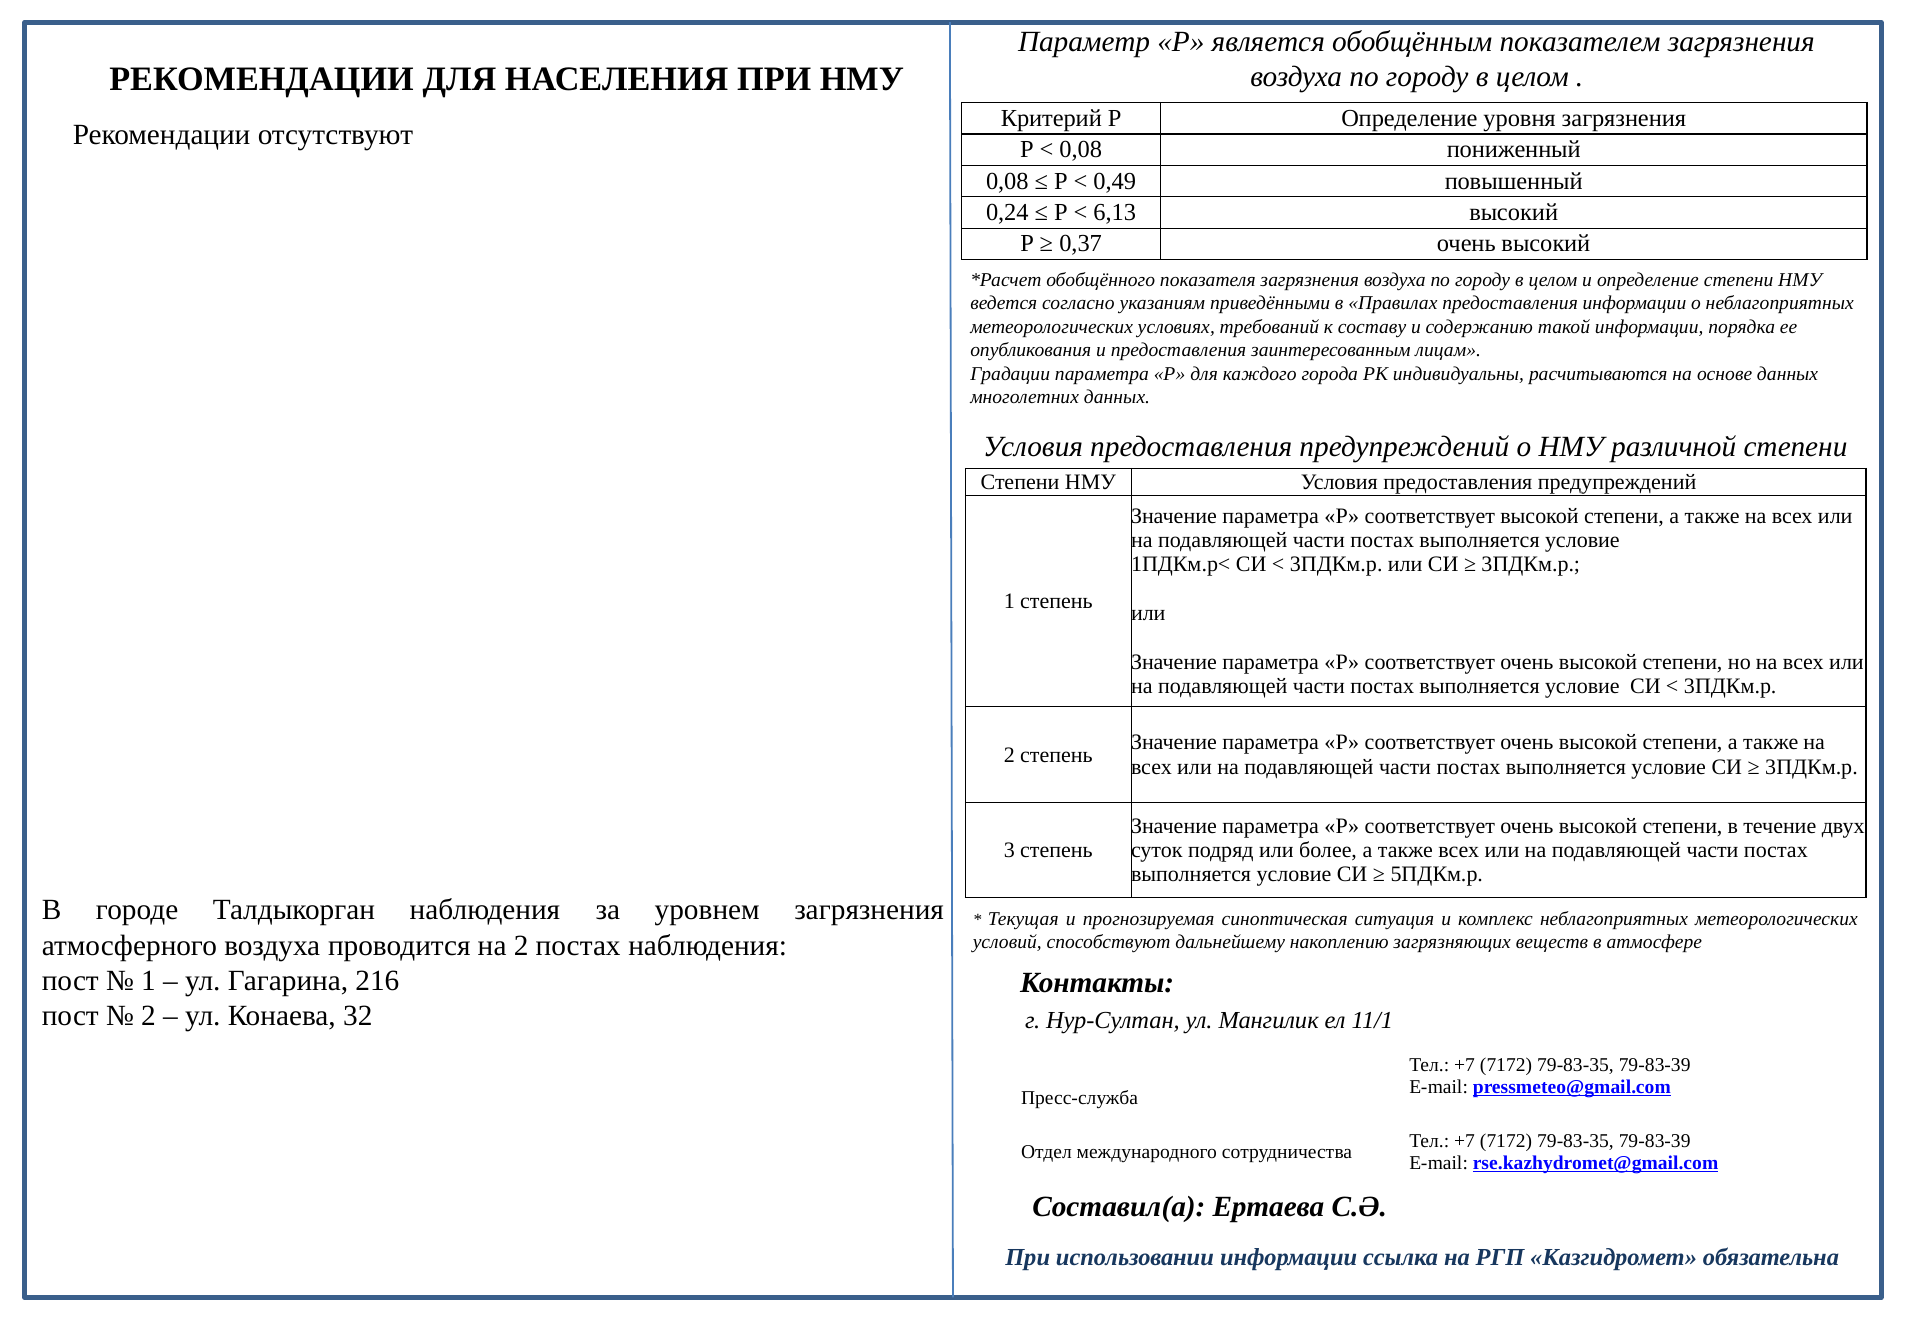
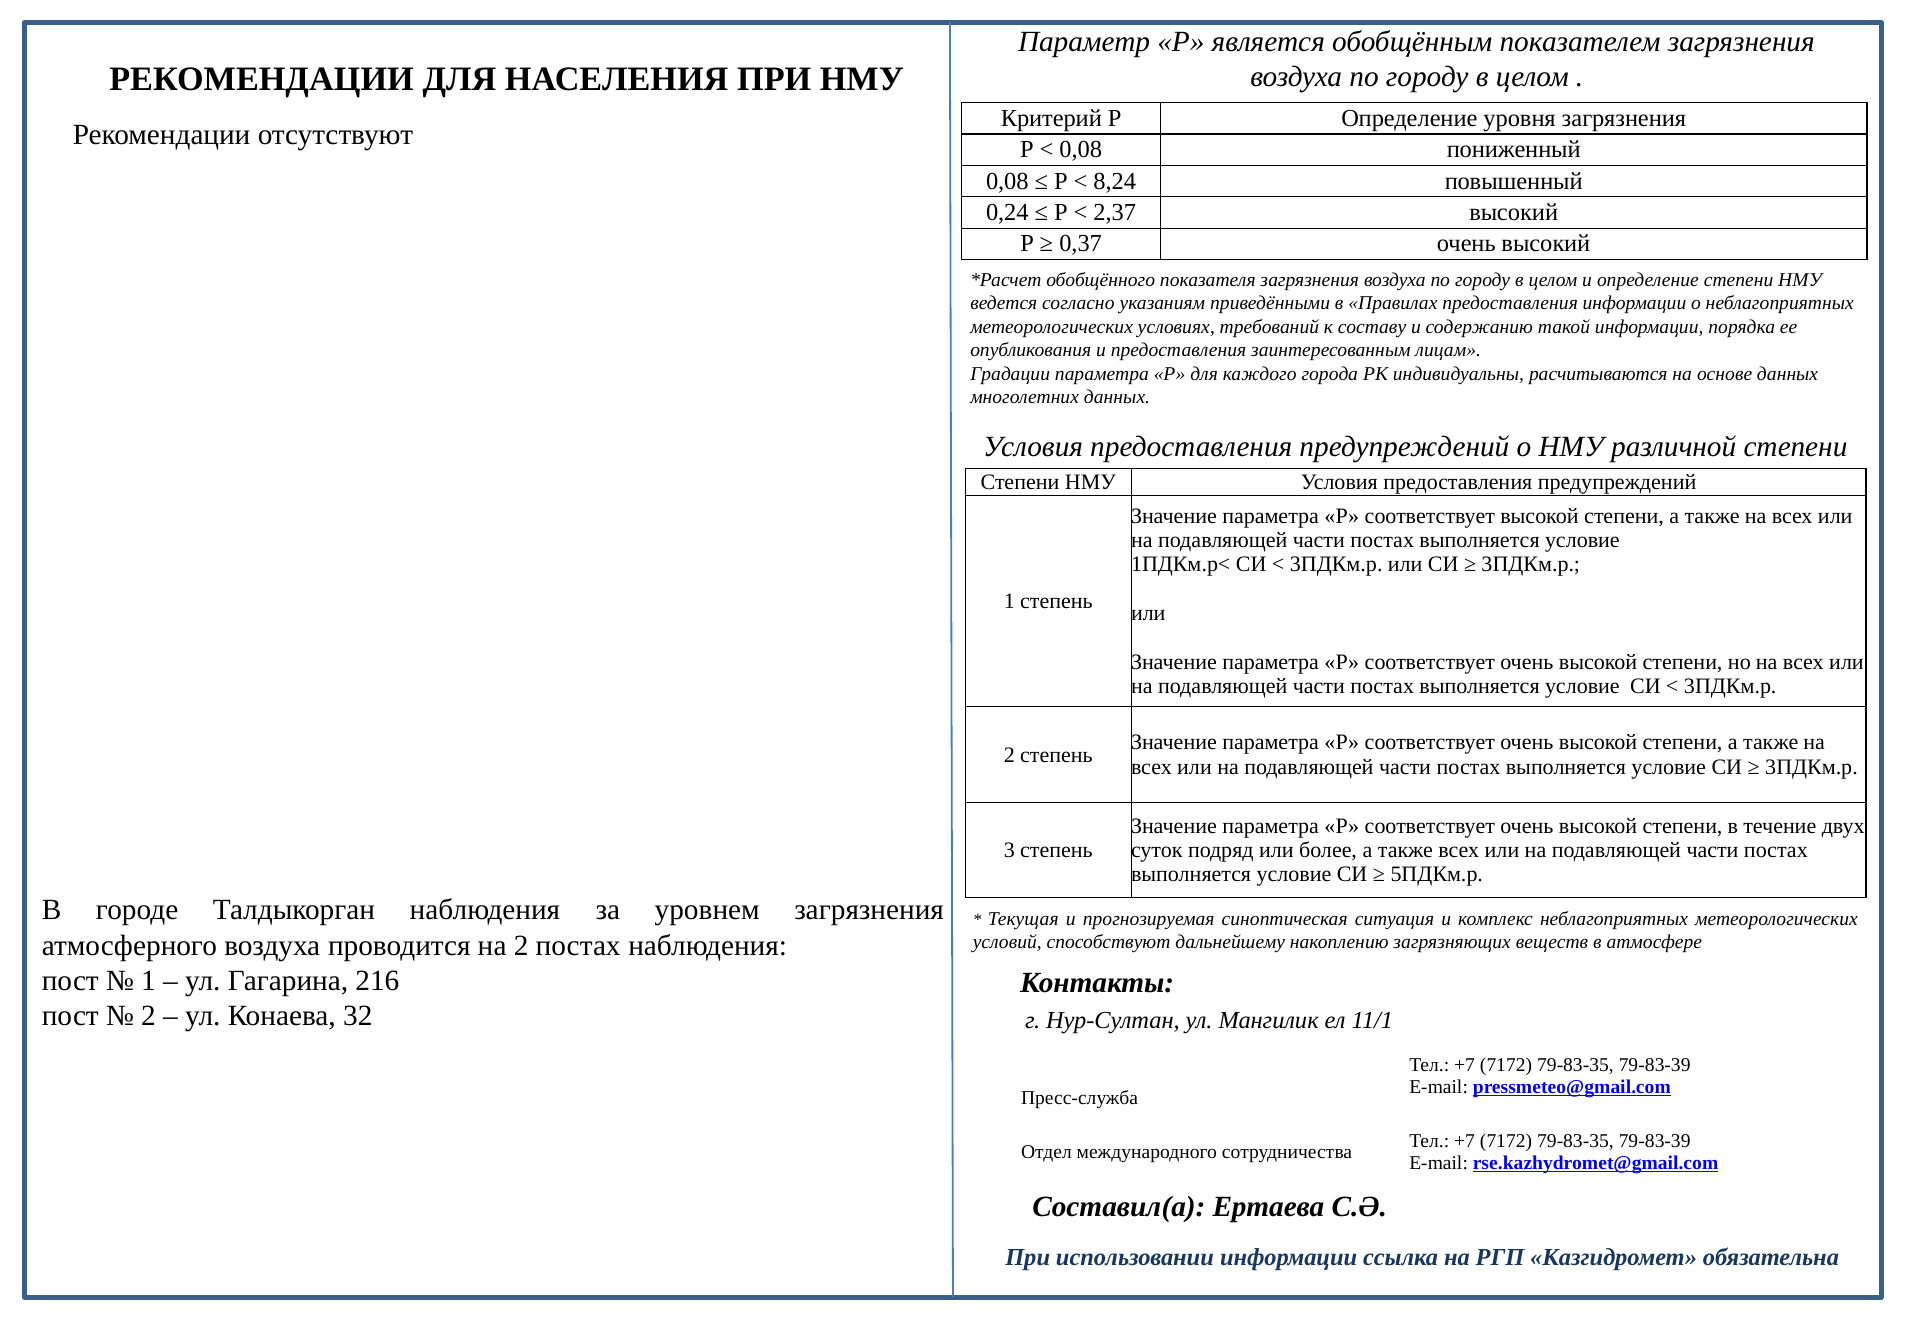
0,49: 0,49 -> 8,24 (1115, 181)
6,13: 6,13 -> 2,37 (1115, 212)
